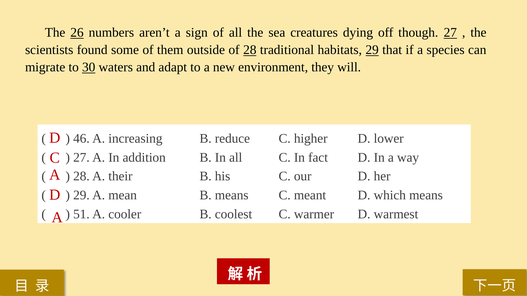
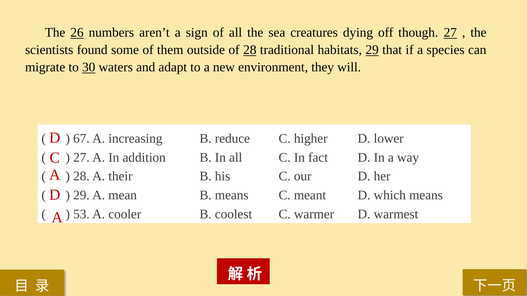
46: 46 -> 67 (81, 139)
51: 51 -> 53 (81, 214)
